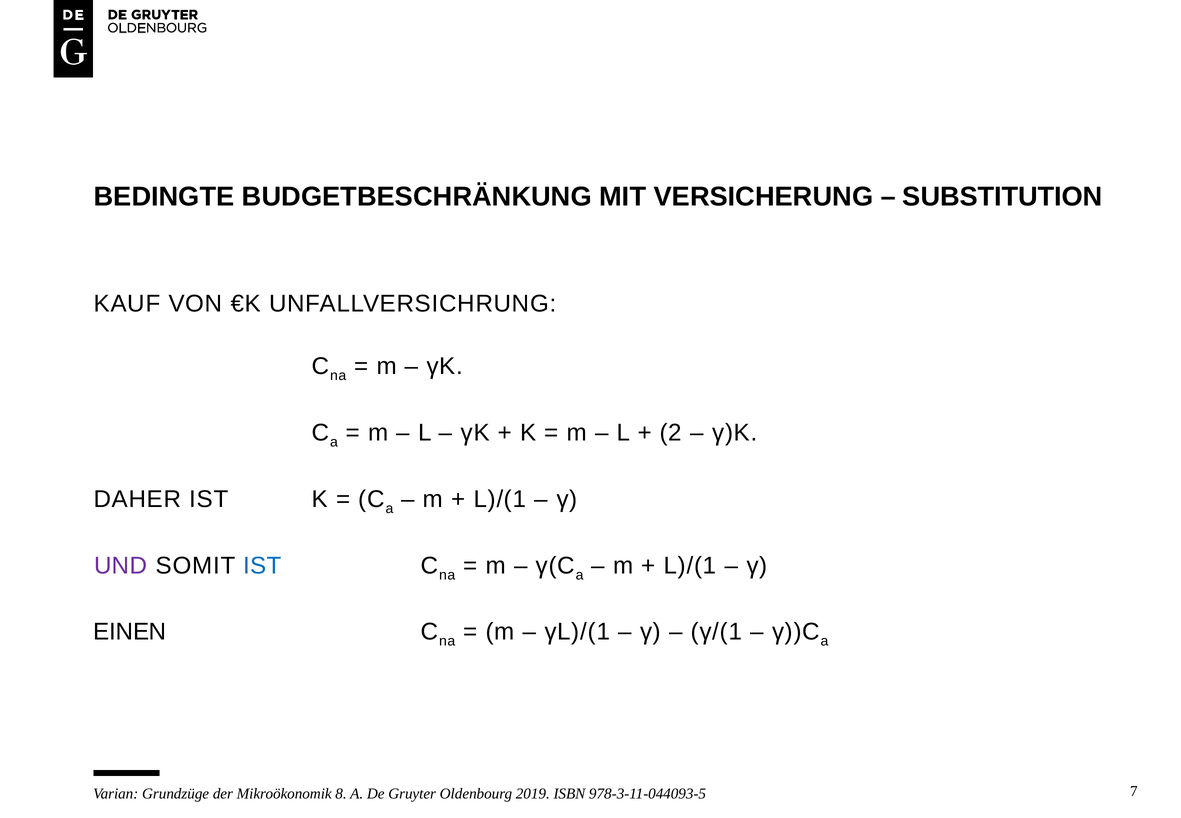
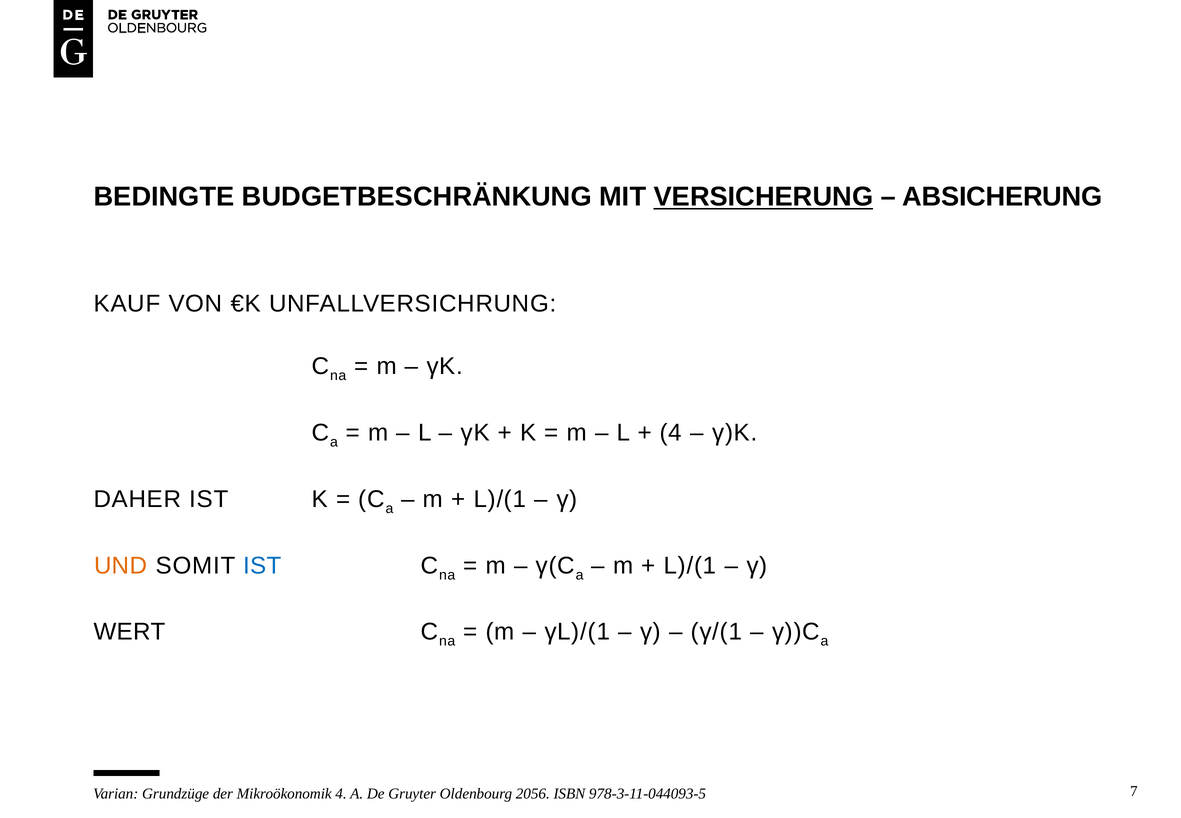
VERSICHERUNG underline: none -> present (763, 197)
SUBSTITUTION: SUBSTITUTION -> ABSICHERUNG (1002, 197)
2: 2 -> 4 (671, 433)
UND colour: purple -> orange (121, 565)
EINEN: EINEN -> WERT (130, 632)
Mikroökonomik 8: 8 -> 4 (341, 793)
2019: 2019 -> 2056 (533, 793)
